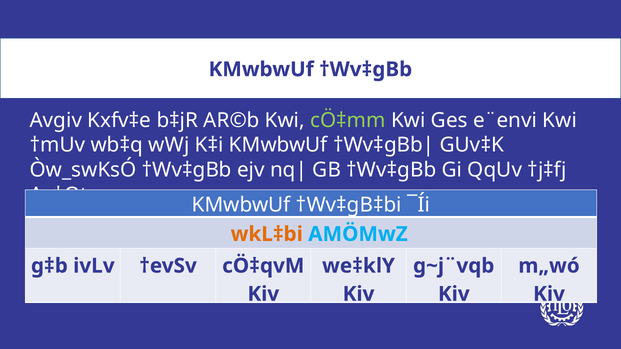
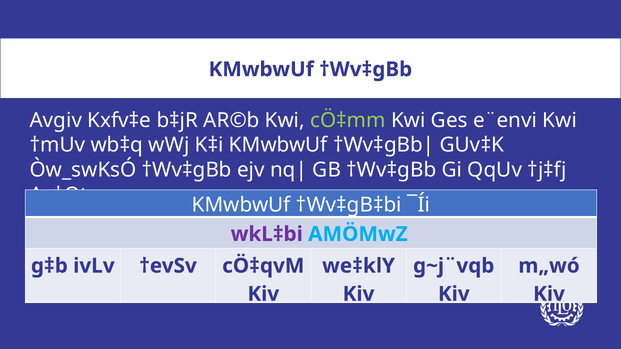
wkL‡bi colour: orange -> purple (267, 234)
